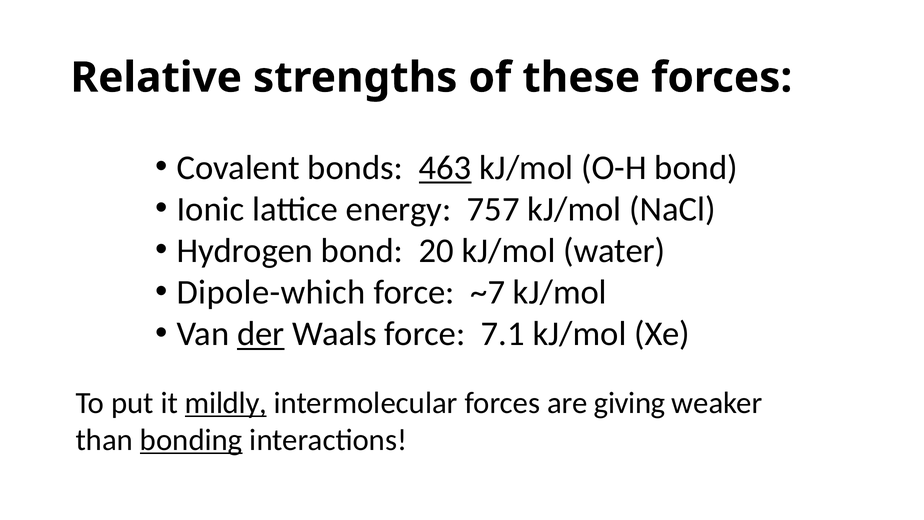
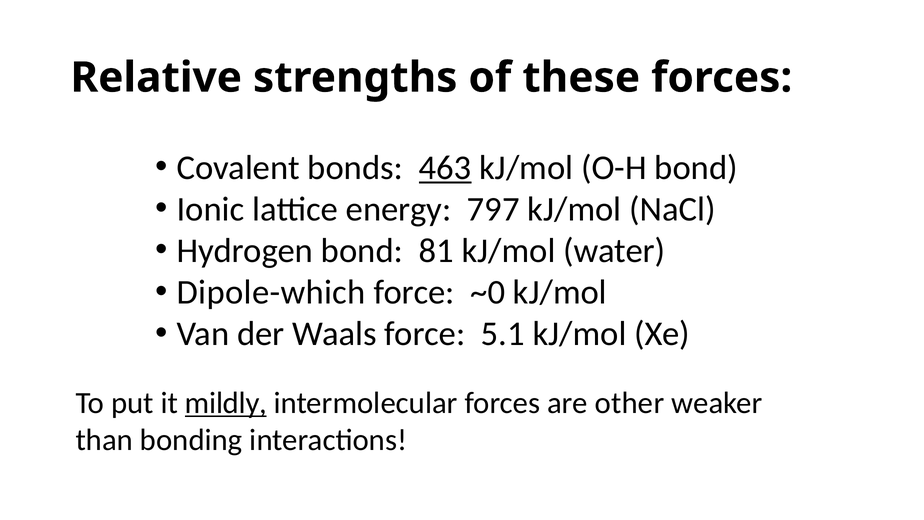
757: 757 -> 797 (493, 209)
20: 20 -> 81 (436, 251)
~7: ~7 -> ~0 (488, 292)
der underline: present -> none (261, 334)
7.1: 7.1 -> 5.1 (503, 334)
giving: giving -> other (629, 403)
bonding underline: present -> none (191, 440)
